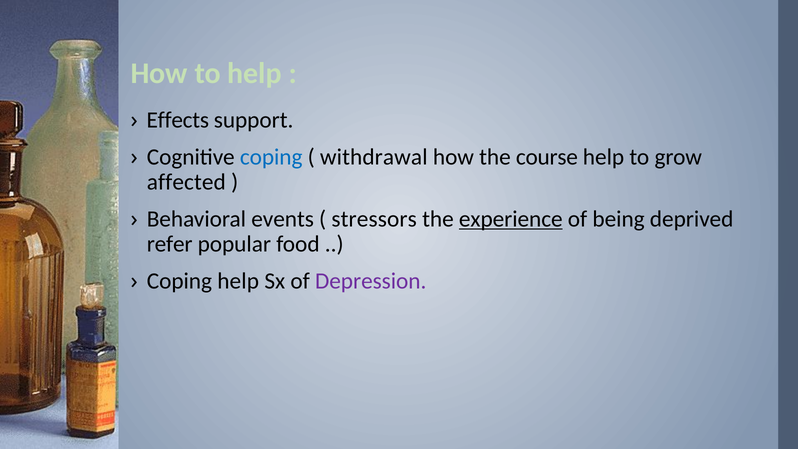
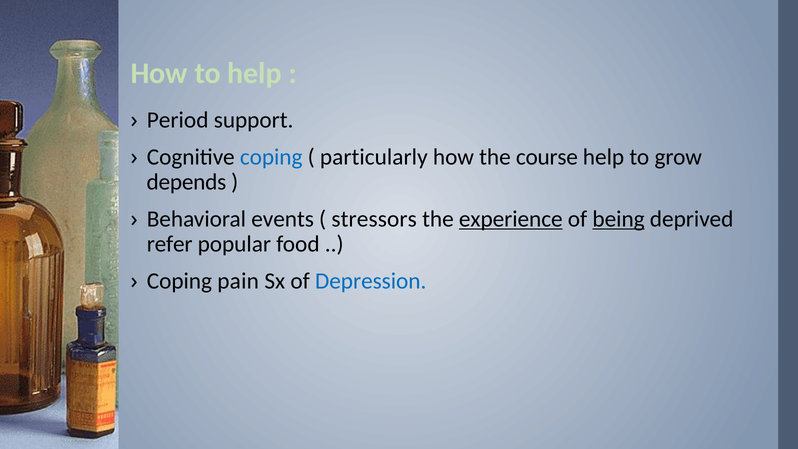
Effects: Effects -> Period (178, 120)
withdrawal: withdrawal -> particularly (374, 157)
affected: affected -> depends (186, 182)
being underline: none -> present (619, 219)
Coping help: help -> pain (238, 281)
Depression colour: purple -> blue (371, 281)
